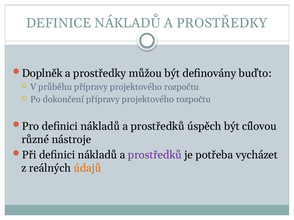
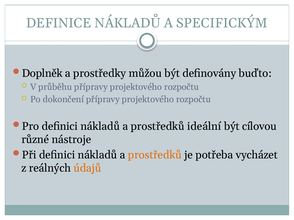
NÁKLADŮ A PROSTŘEDKY: PROSTŘEDKY -> SPECIFICKÝM (222, 23)
úspěch: úspěch -> ideální (204, 127)
prostředků colour: purple -> orange (155, 155)
